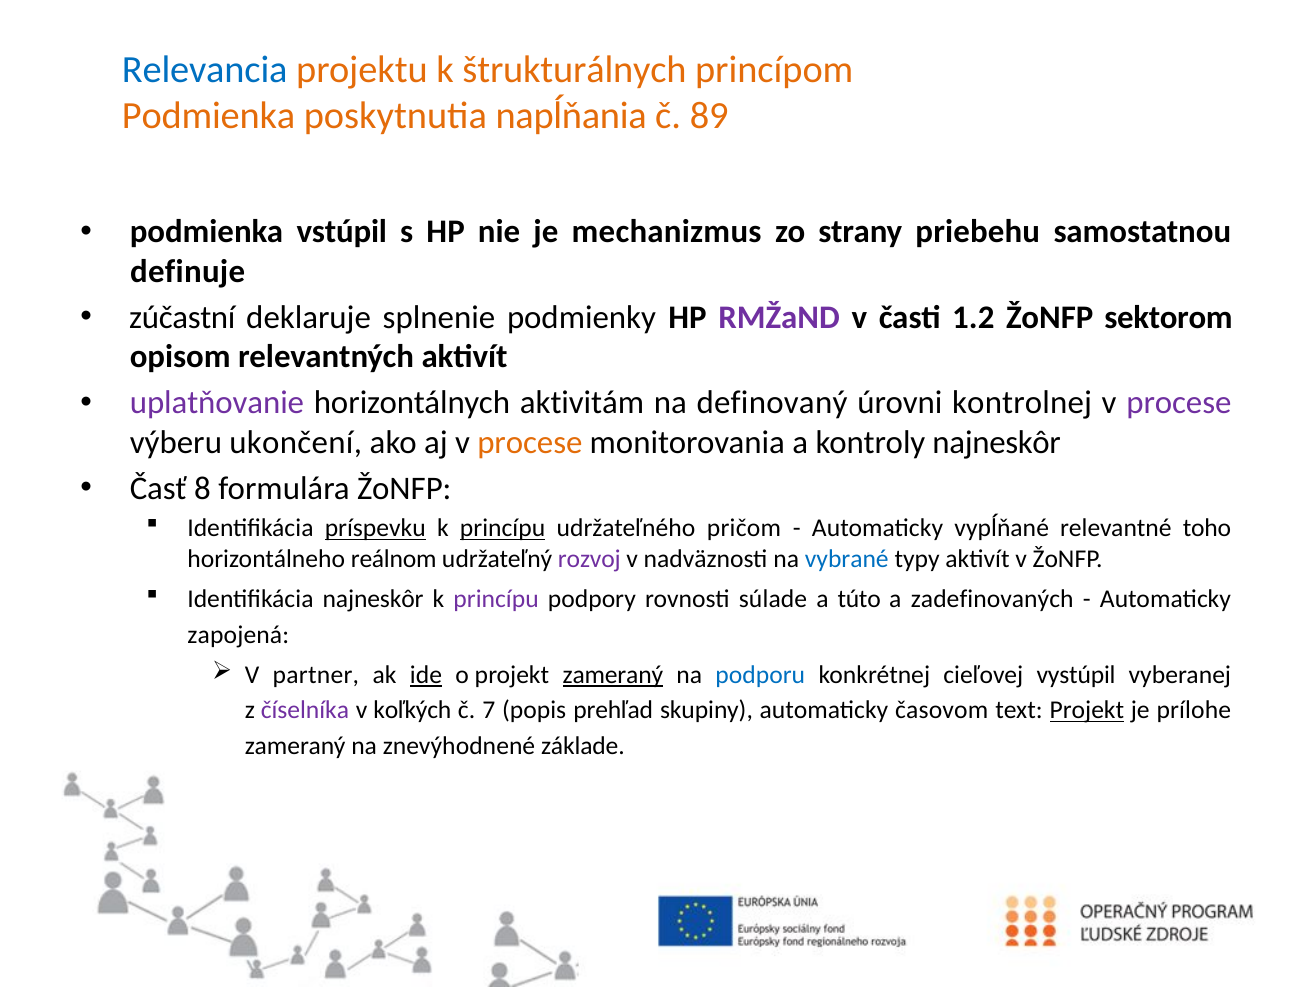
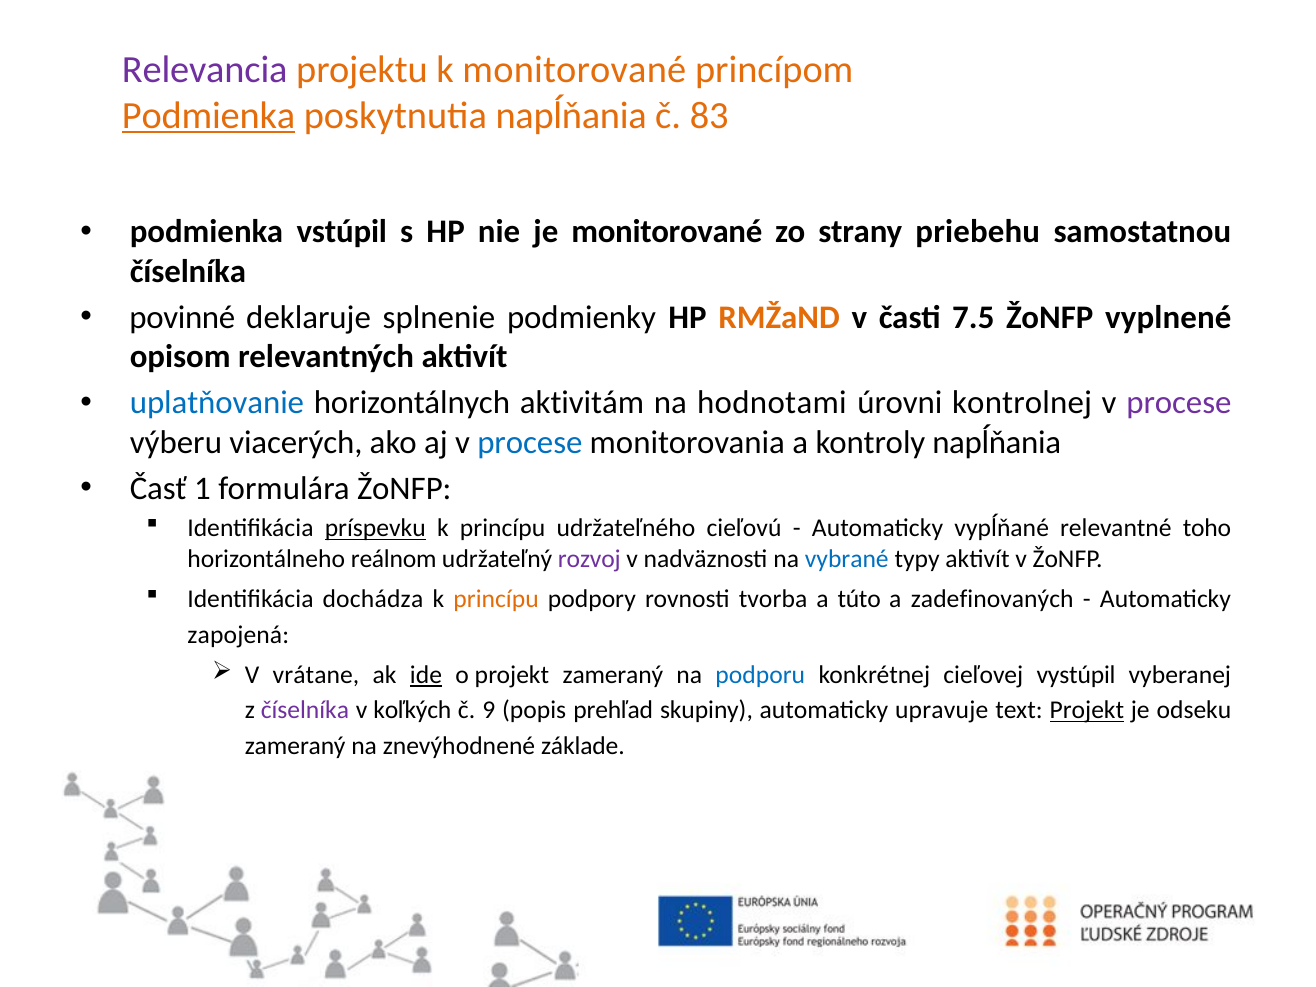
Relevancia colour: blue -> purple (205, 70)
k štrukturálnych: štrukturálnych -> monitorované (574, 70)
Podmienka underline: none -> present (209, 116)
89: 89 -> 83 (709, 116)
je mechanizmus: mechanizmus -> monitorované (667, 232)
definuje: definuje -> číselníka (188, 271)
zúčastní: zúčastní -> povinné (182, 317)
RMŽaND colour: purple -> orange (779, 317)
1.2: 1.2 -> 7.5 (973, 317)
sektorom: sektorom -> vyplnené (1168, 317)
uplatňovanie colour: purple -> blue (217, 403)
definovaný: definovaný -> hodnotami (772, 403)
ukončení: ukončení -> viacerých (296, 442)
procese colour: orange -> blue (530, 442)
kontroly najneskôr: najneskôr -> napĺňania (997, 442)
8: 8 -> 1 (203, 489)
princípu underline: present -> none (503, 528)
pričom: pričom -> cieľovú (744, 528)
Identifikácia najneskôr: najneskôr -> dochádza (373, 599)
princípu colour: purple -> orange (496, 599)
súlade: súlade -> tvorba (773, 599)
partner: partner -> vrátane (316, 675)
zameraný underline: present -> none (613, 675)
7: 7 -> 9 (489, 710)
časovom: časovom -> upravuje (942, 710)
prílohe: prílohe -> odseku (1194, 710)
